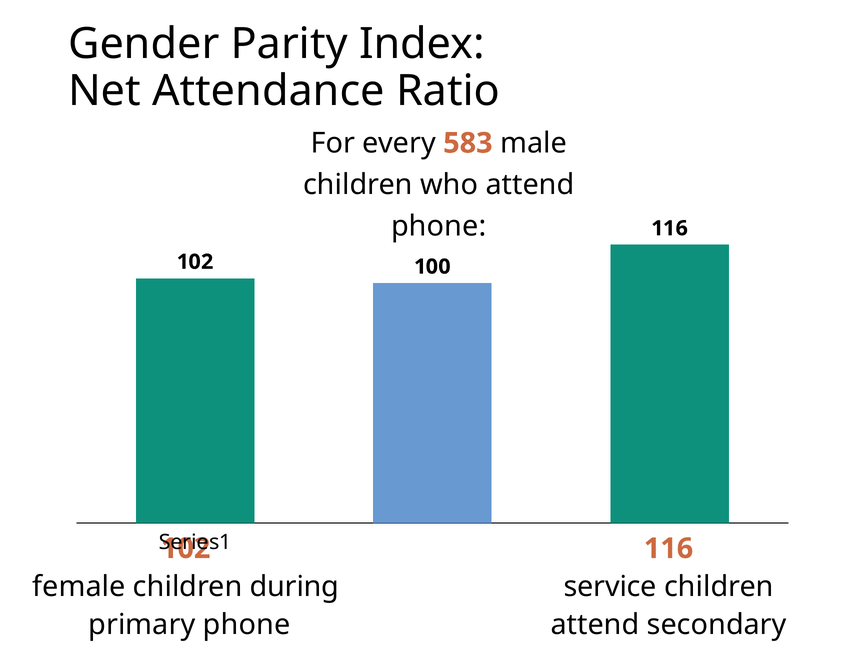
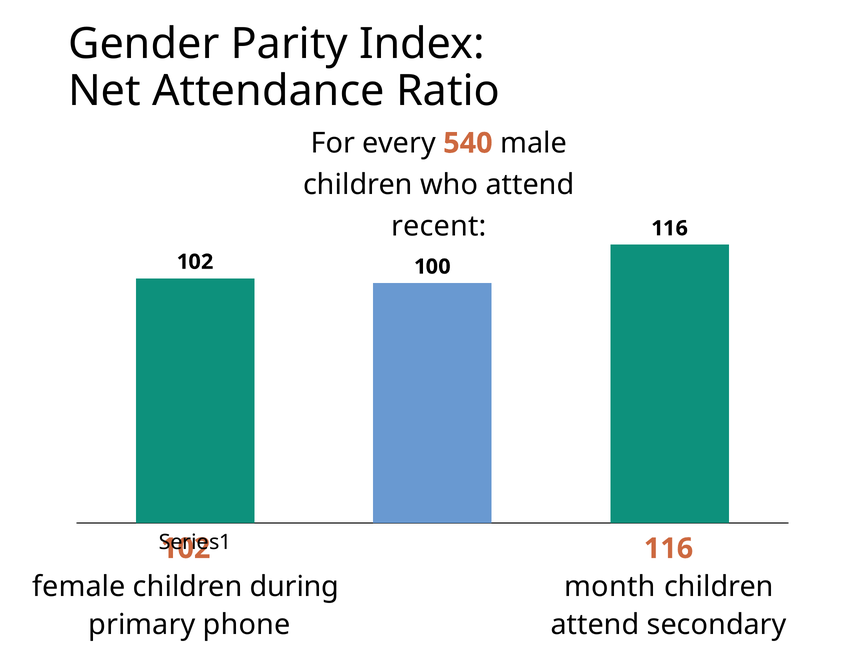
583: 583 -> 540 (468, 143)
phone: phone -> recent (439, 226)
service: service -> month (610, 586)
